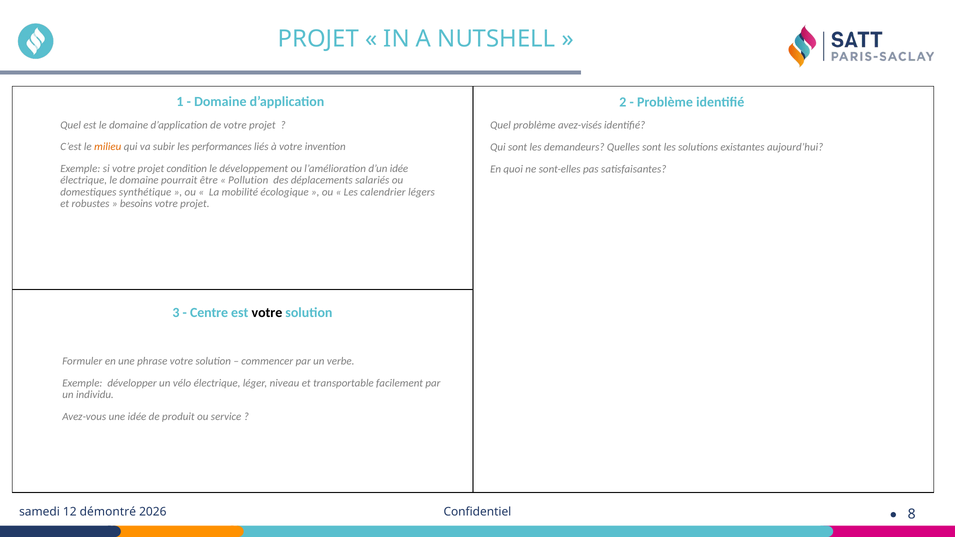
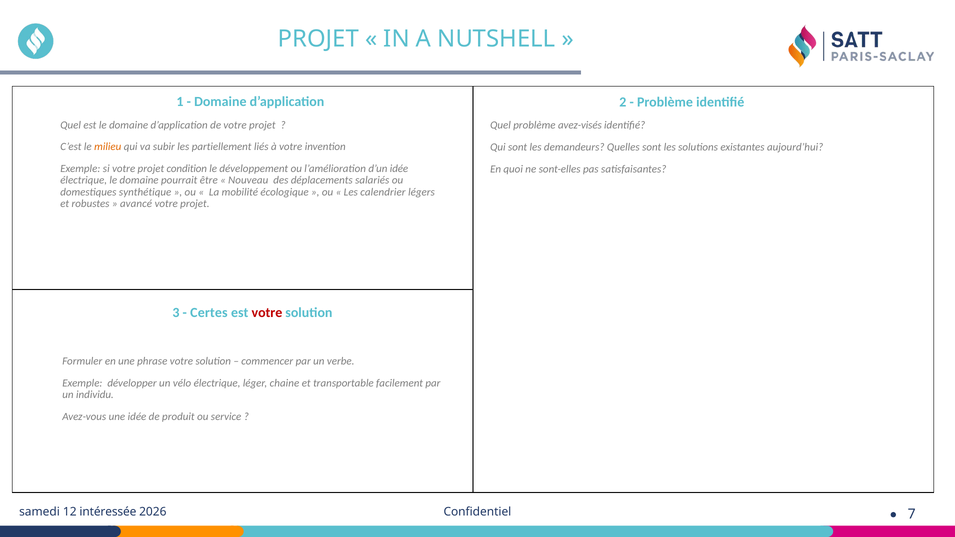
performances: performances -> partiellement (222, 147)
Pollution: Pollution -> Nouveau (248, 180)
besoins: besoins -> avancé (136, 204)
Centre: Centre -> Certes (209, 313)
votre colour: black -> red (267, 313)
niveau: niveau -> chaine (284, 383)
démontré: démontré -> intéressée (108, 512)
8: 8 -> 7 (912, 514)
